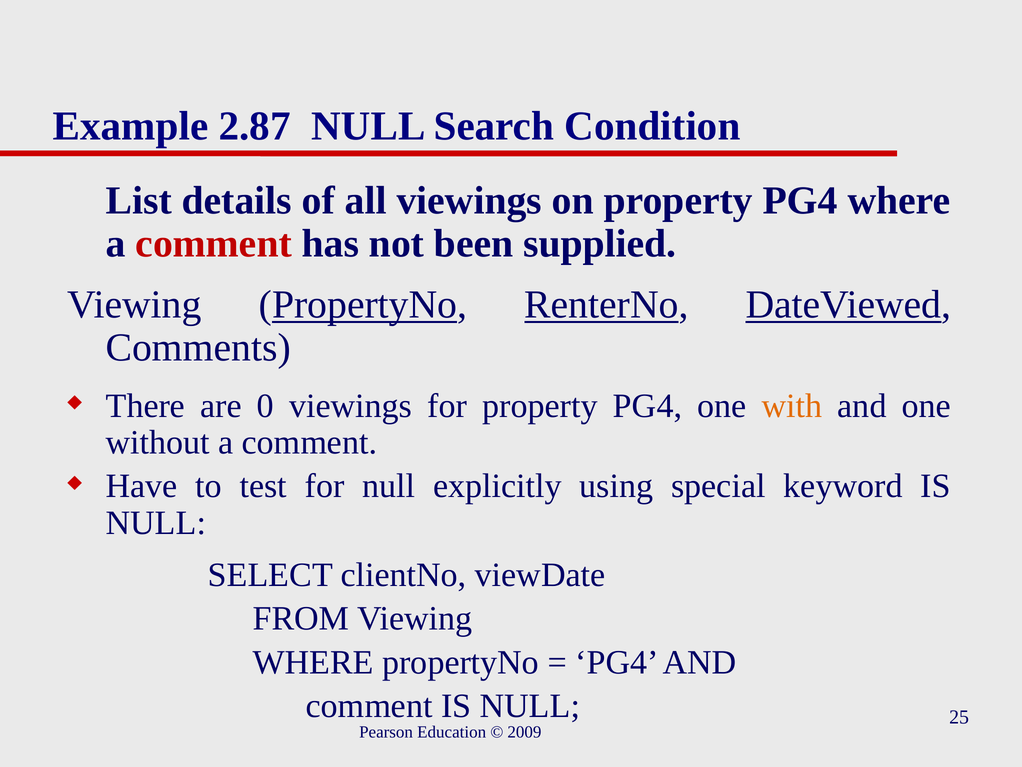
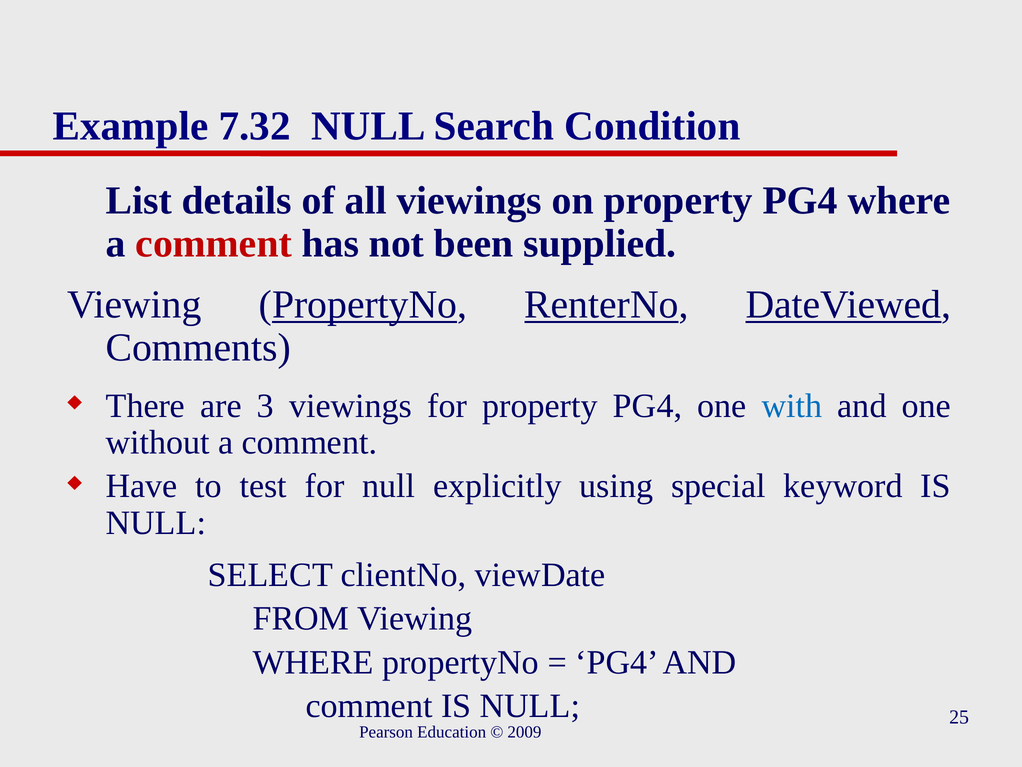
2.87: 2.87 -> 7.32 (255, 126)
0: 0 -> 3 (265, 406)
with colour: orange -> blue (792, 406)
